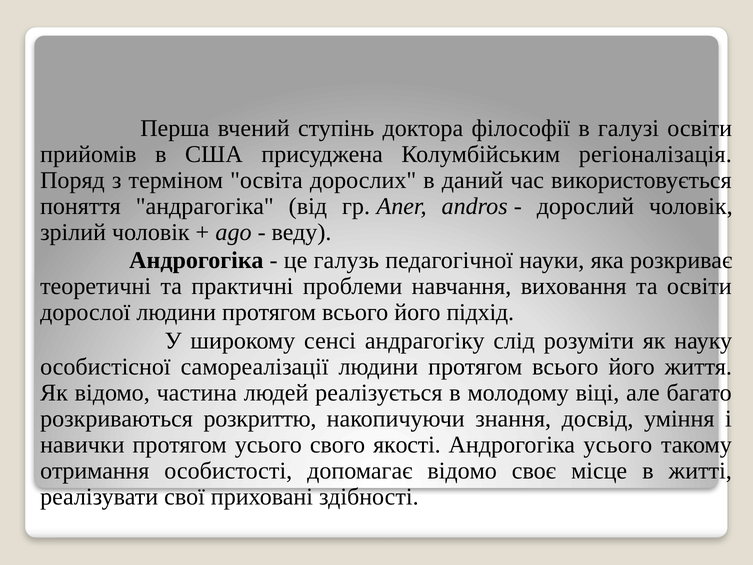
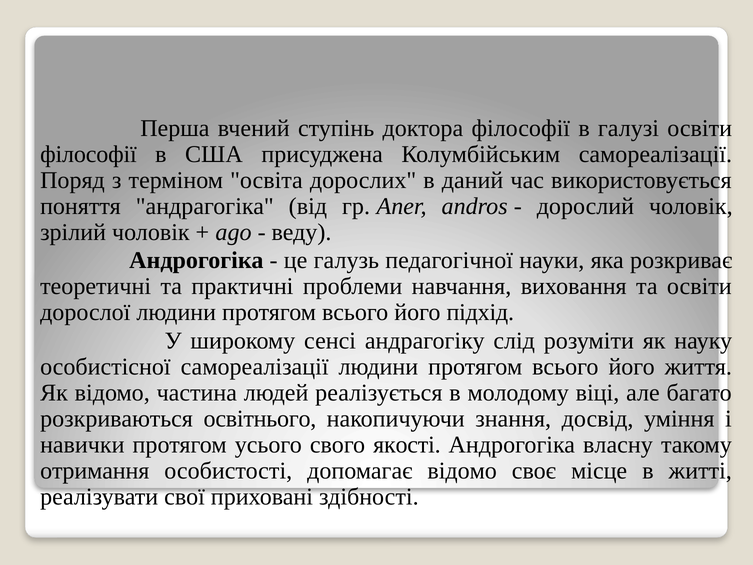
прийомів: прийомів -> філософії (88, 154)
Колумбійським регіоналізація: регіоналізація -> самореалізації (655, 154)
розкриттю: розкриттю -> освітнього (260, 418)
Андрогогіка усього: усього -> власну (618, 444)
